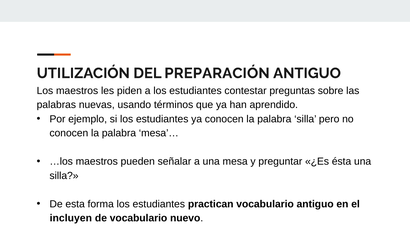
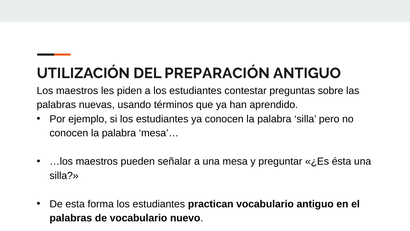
incluyen: incluyen -> palabras (71, 218)
